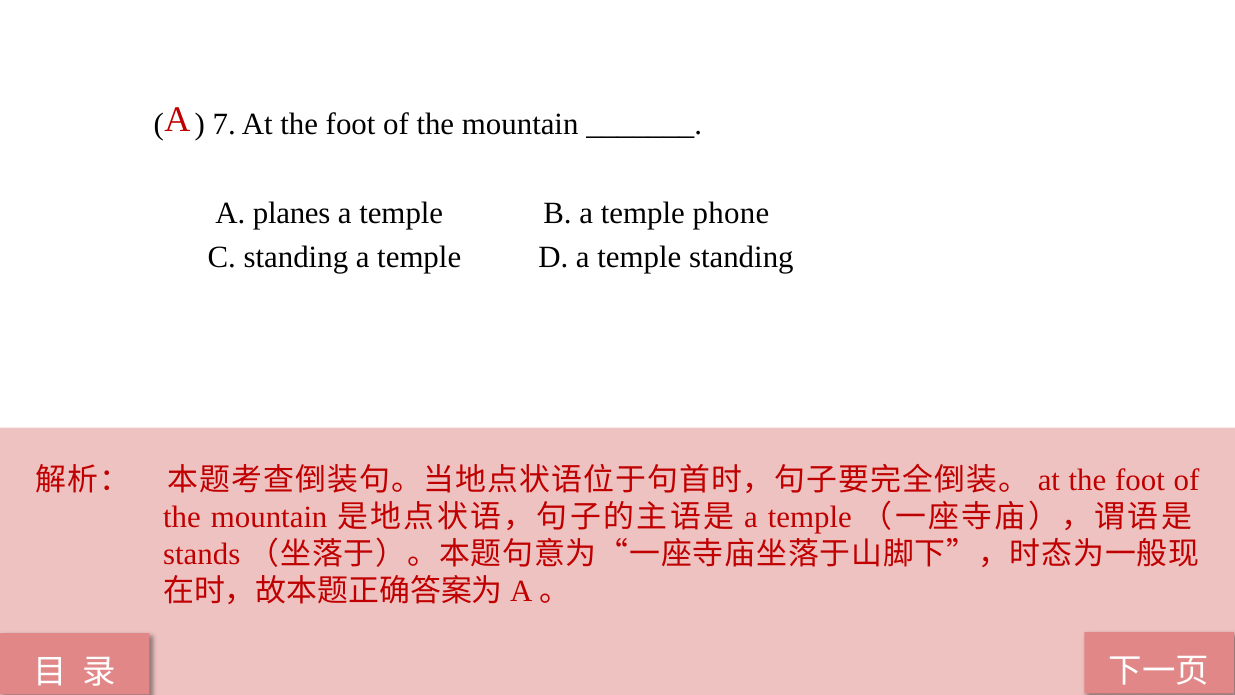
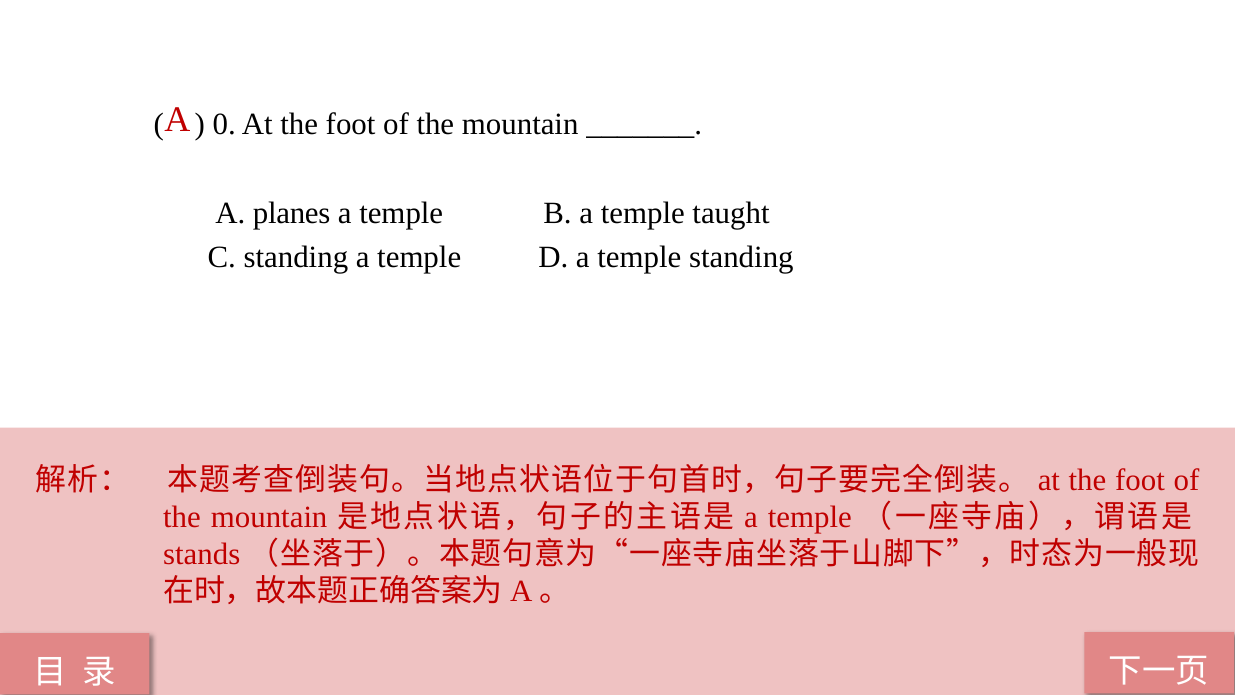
7: 7 -> 0 (224, 124)
phone: phone -> taught (731, 213)
